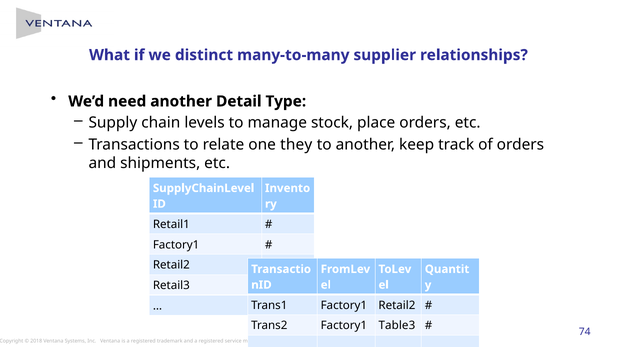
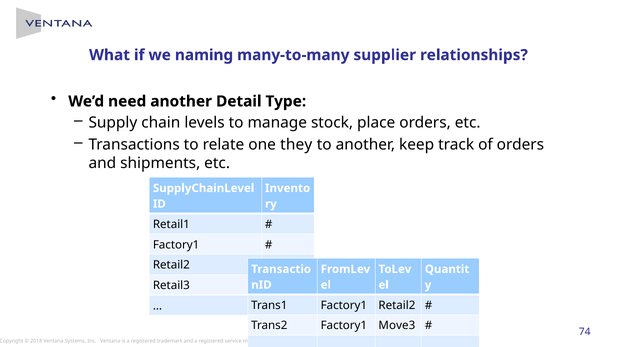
distinct: distinct -> naming (204, 55)
Table3: Table3 -> Move3 (397, 326)
